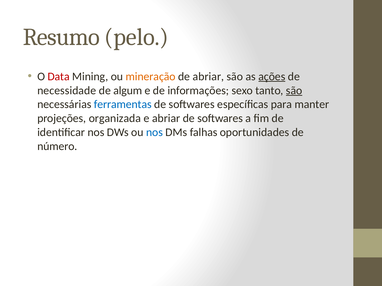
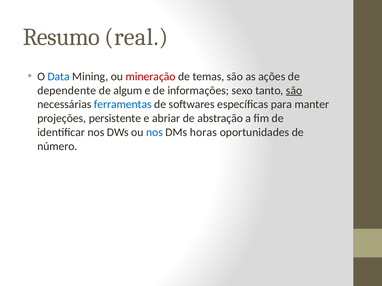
pelo: pelo -> real (136, 37)
Data colour: red -> blue (59, 77)
mineração colour: orange -> red (151, 77)
de abriar: abriar -> temas (208, 77)
ações underline: present -> none (272, 77)
necessidade: necessidade -> dependente (67, 91)
organizada: organizada -> persistente (115, 119)
softwares: softwares -> abstração (220, 119)
falhas: falhas -> horas (203, 133)
